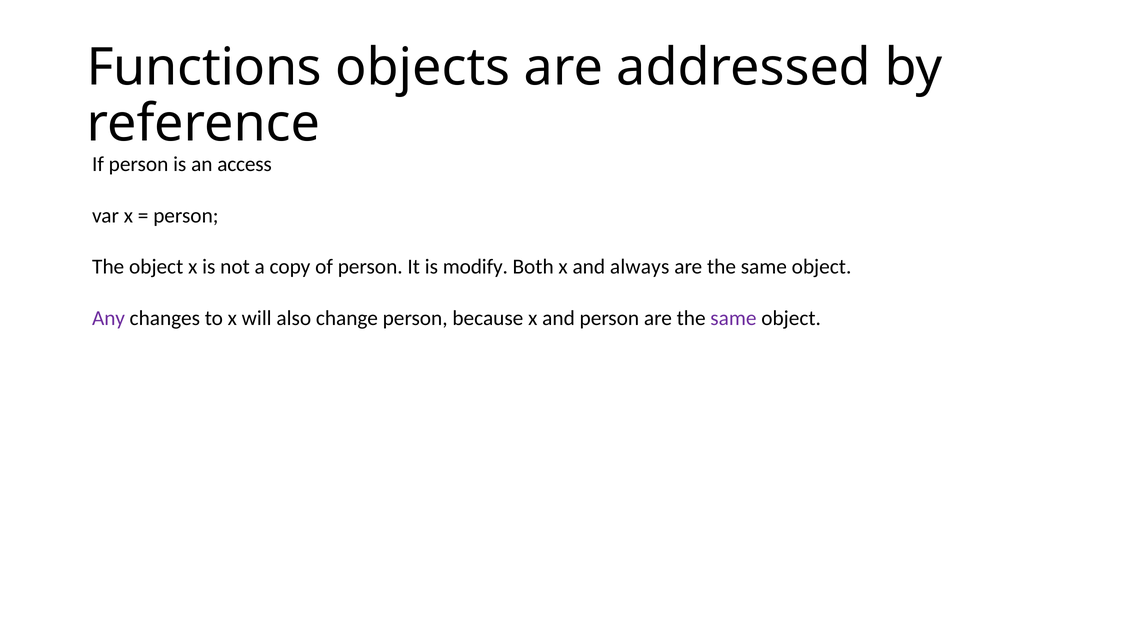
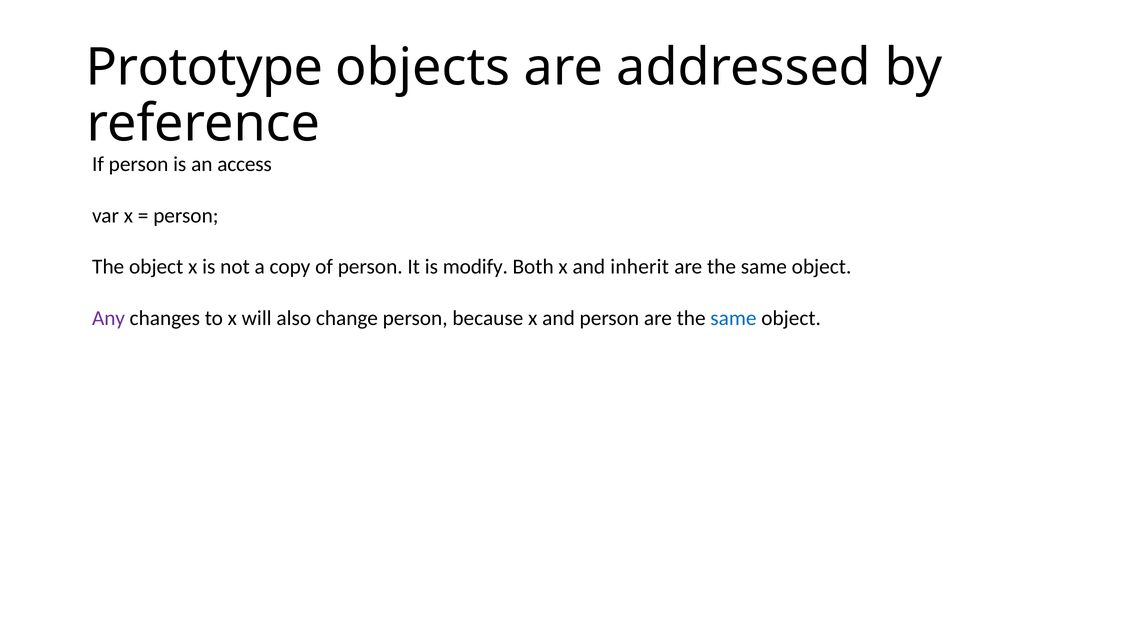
Functions: Functions -> Prototype (204, 67)
always: always -> inherit (640, 267)
same colour: purple -> blue (733, 318)
